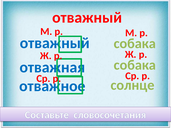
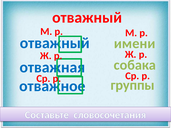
собака: собака -> имени (135, 44)
солнце: солнце -> группы (133, 85)
